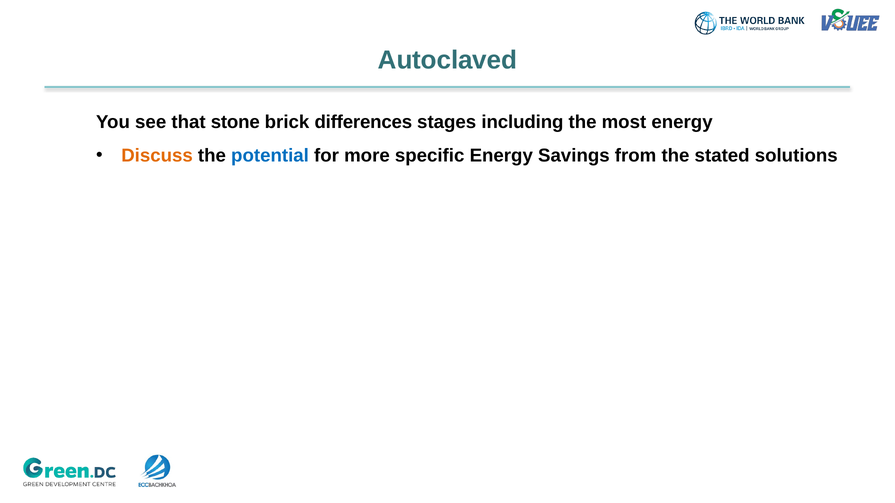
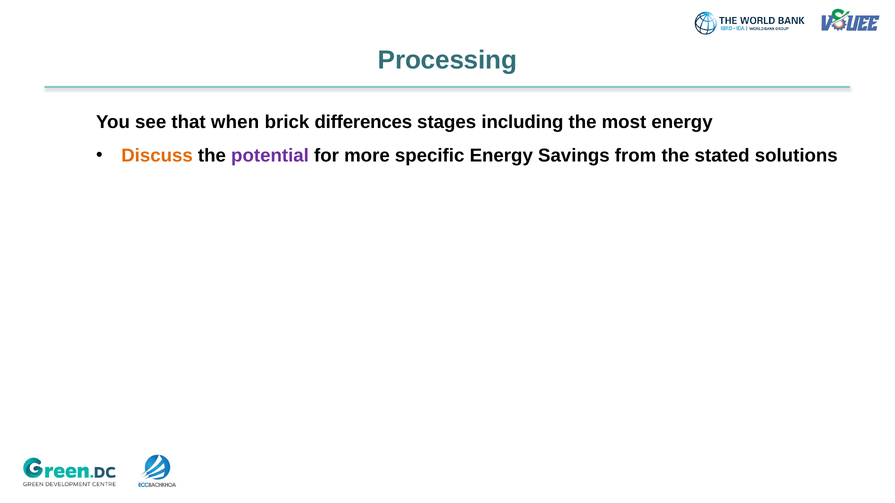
Autoclaved: Autoclaved -> Processing (447, 60)
stone: stone -> when (235, 122)
potential colour: blue -> purple (270, 156)
